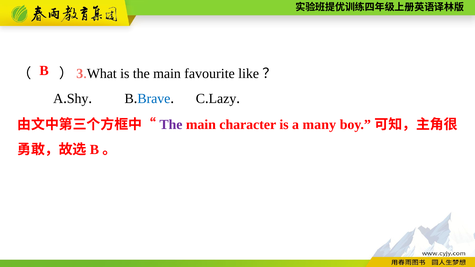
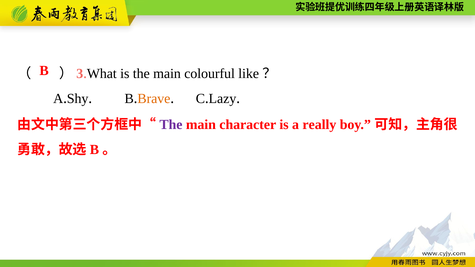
favourite: favourite -> colourful (210, 74)
Brave colour: blue -> orange (154, 99)
many: many -> really (319, 125)
